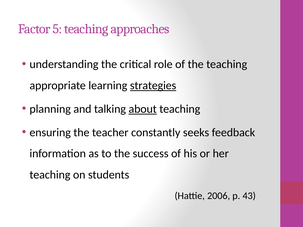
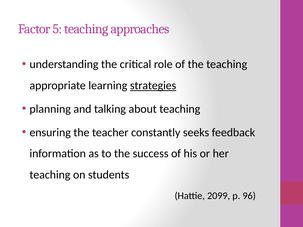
about underline: present -> none (143, 109)
2006: 2006 -> 2099 (219, 196)
43: 43 -> 96 (249, 196)
